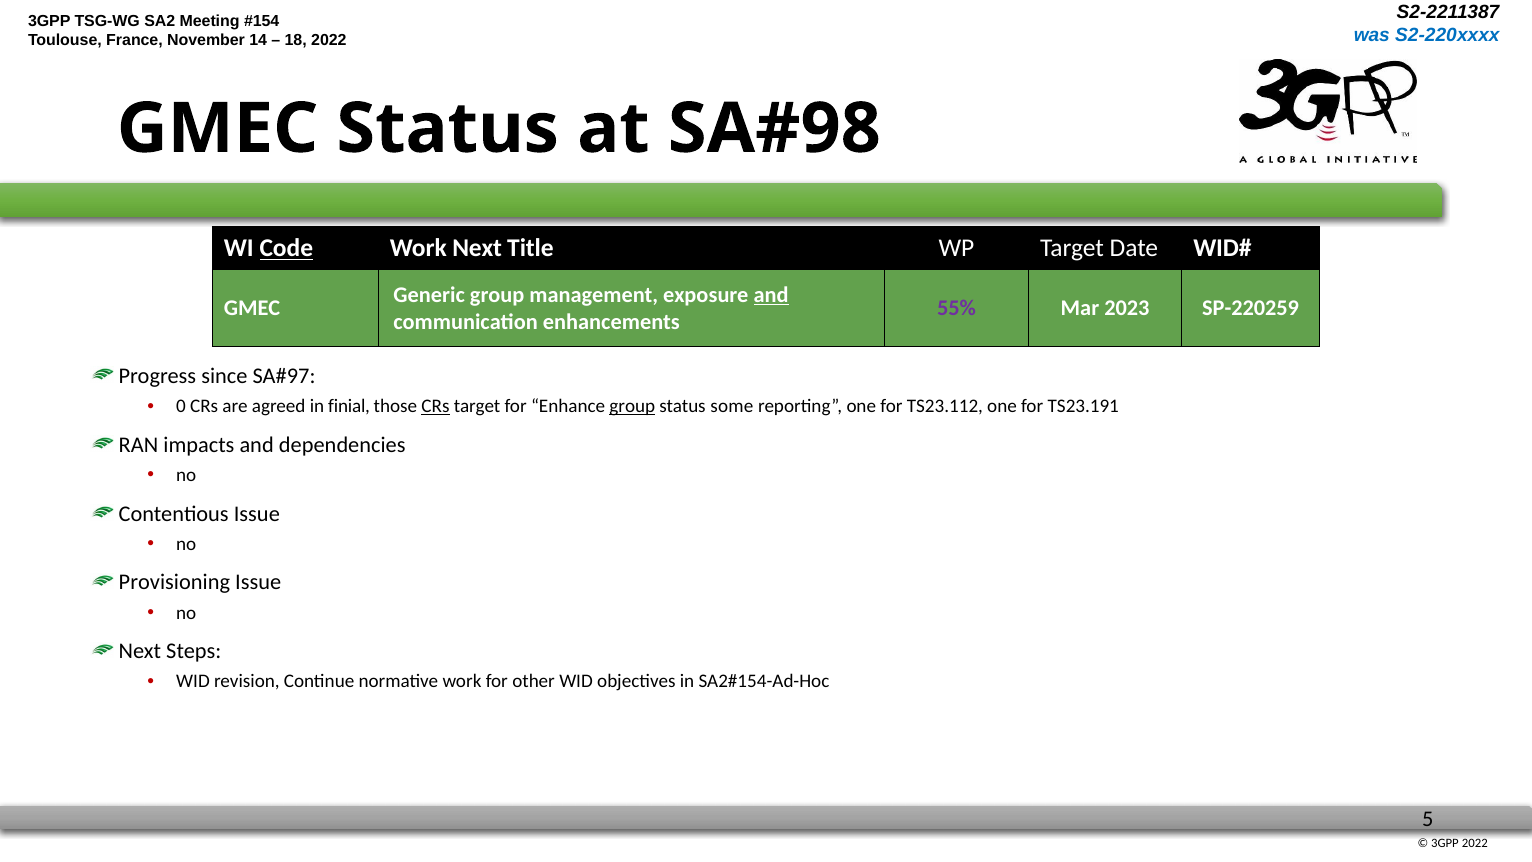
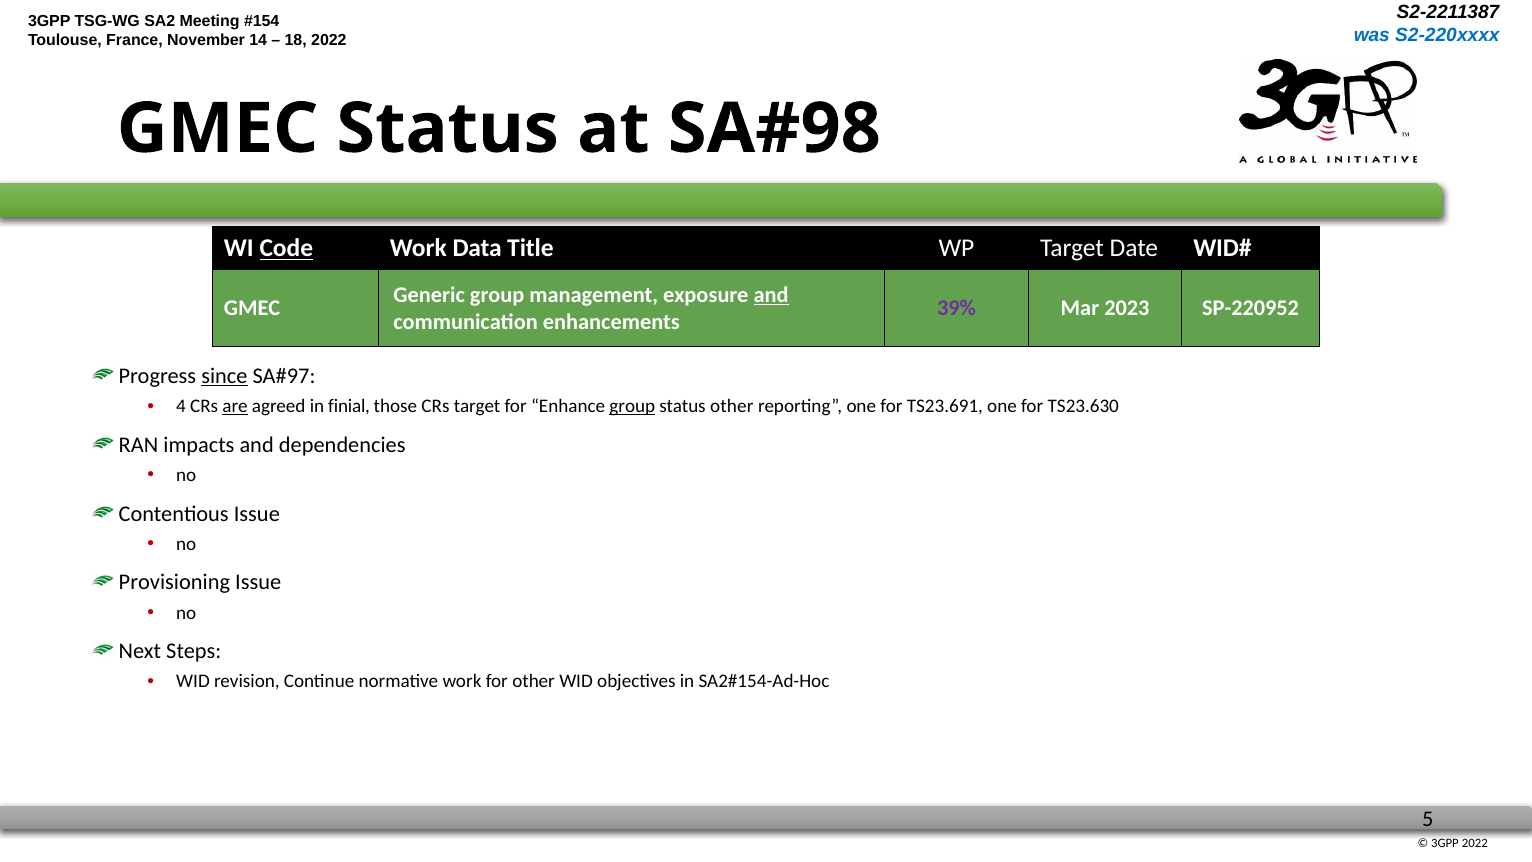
Work Next: Next -> Data (477, 248)
55%: 55% -> 39% (957, 308)
SP-220259: SP-220259 -> SP-220952 (1251, 308)
since underline: none -> present (224, 376)
0: 0 -> 4 (181, 406)
are underline: none -> present (235, 406)
CRs underline: present -> none (435, 406)
status some: some -> other (732, 406)
TS23.112: TS23.112 -> TS23.691 (945, 406)
TS23.191: TS23.191 -> TS23.630 (1083, 406)
